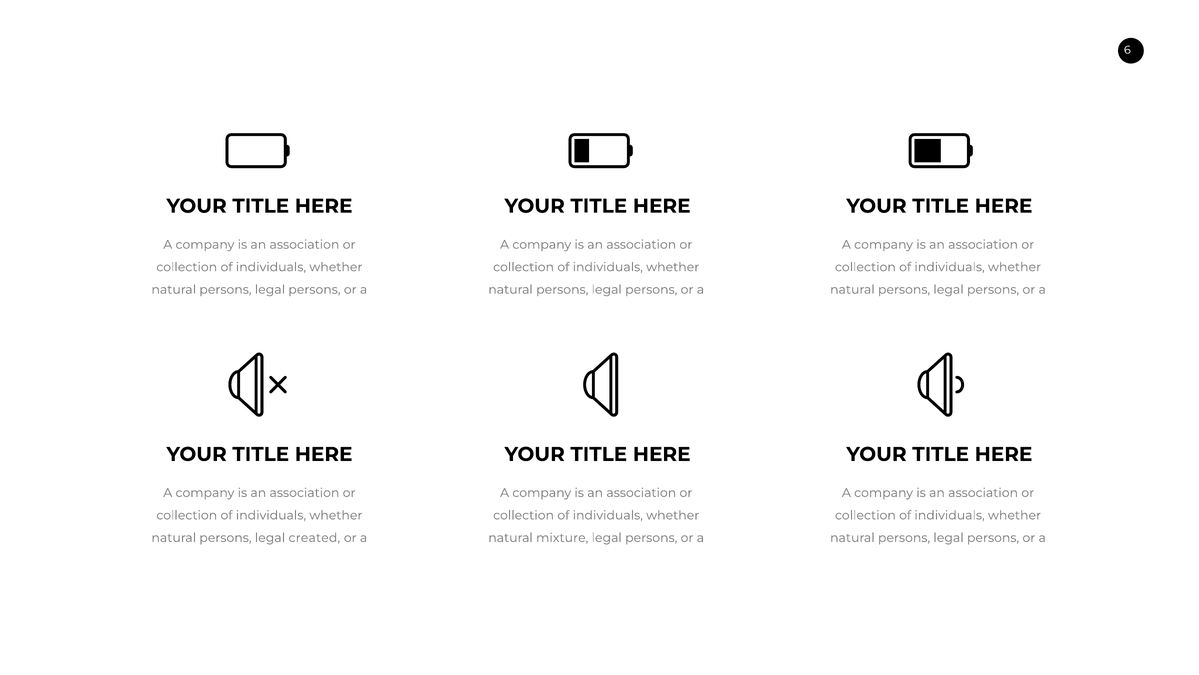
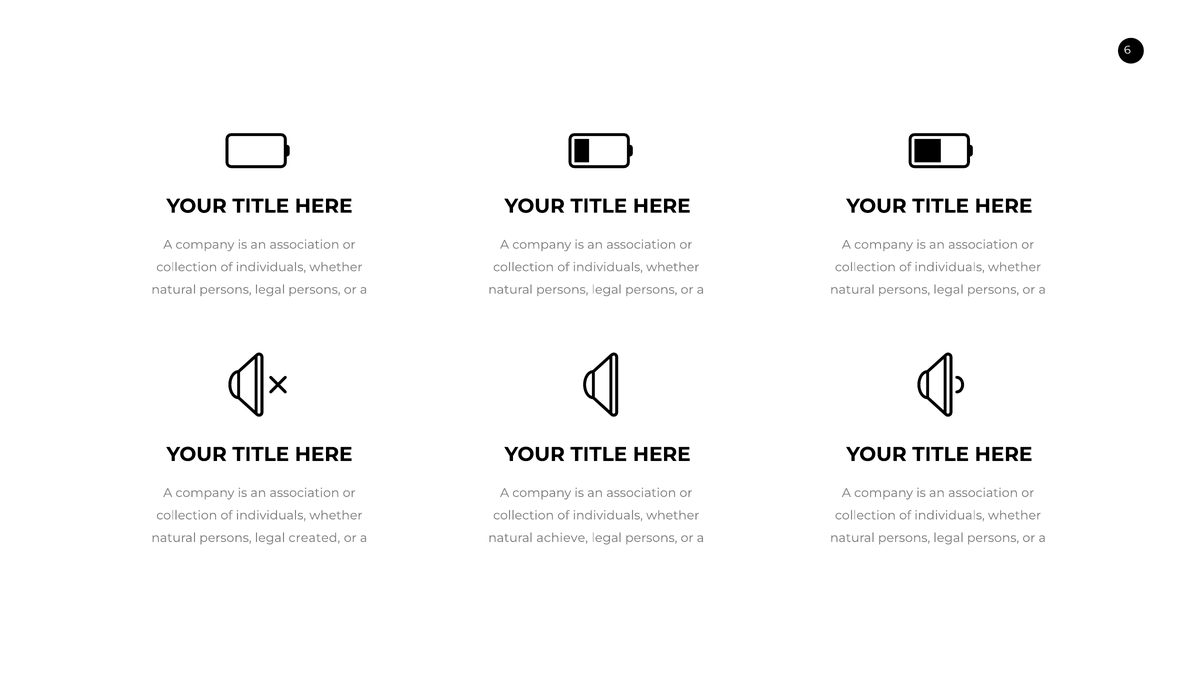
mixture: mixture -> achieve (562, 538)
